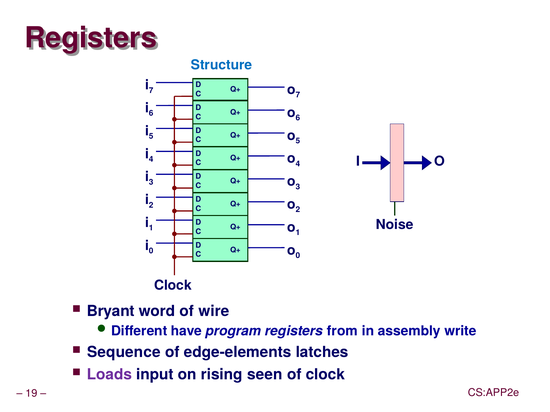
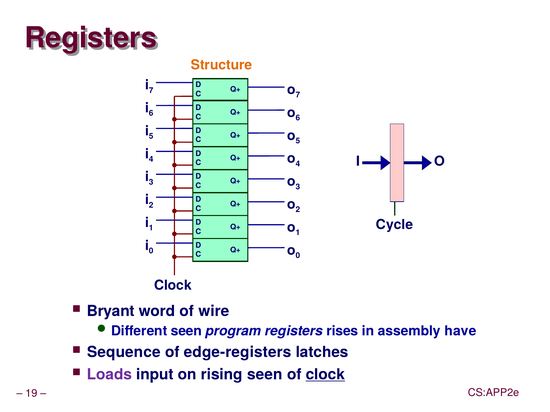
Structure colour: blue -> orange (221, 65)
Noise: Noise -> Cycle (395, 225)
have: have -> seen (186, 331)
from: from -> rises (342, 331)
write: write -> have (460, 331)
edge-elements: edge-elements -> edge-registers (238, 352)
clock underline: none -> present (325, 375)
